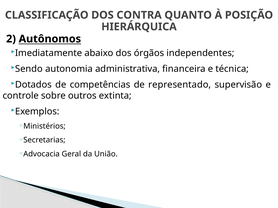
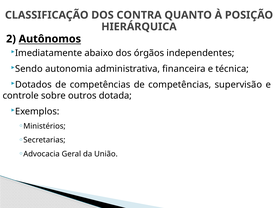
competências de representado: representado -> competências (180, 85)
extinta: extinta -> dotada (115, 96)
